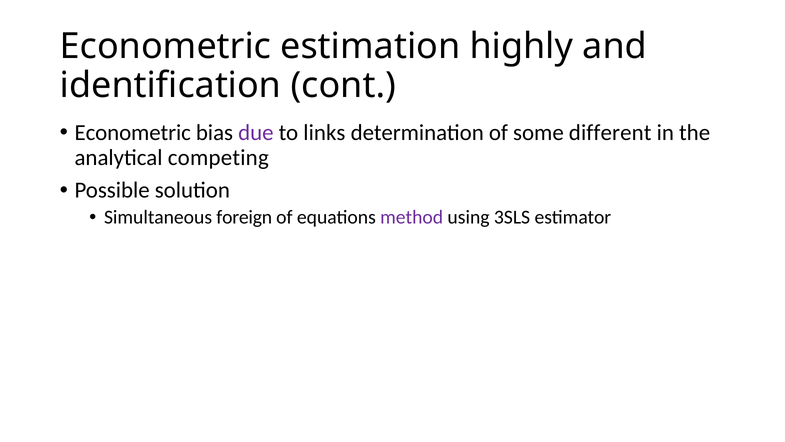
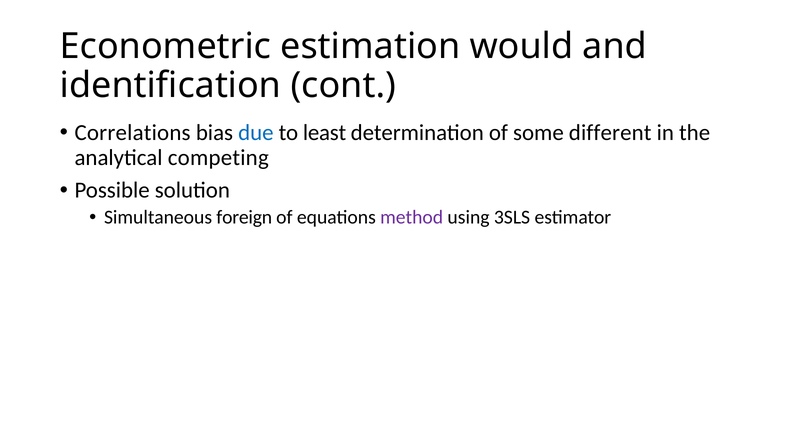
highly: highly -> would (521, 47)
Econometric: Econometric -> Correlations (133, 133)
due colour: purple -> blue (256, 133)
links: links -> least (325, 133)
